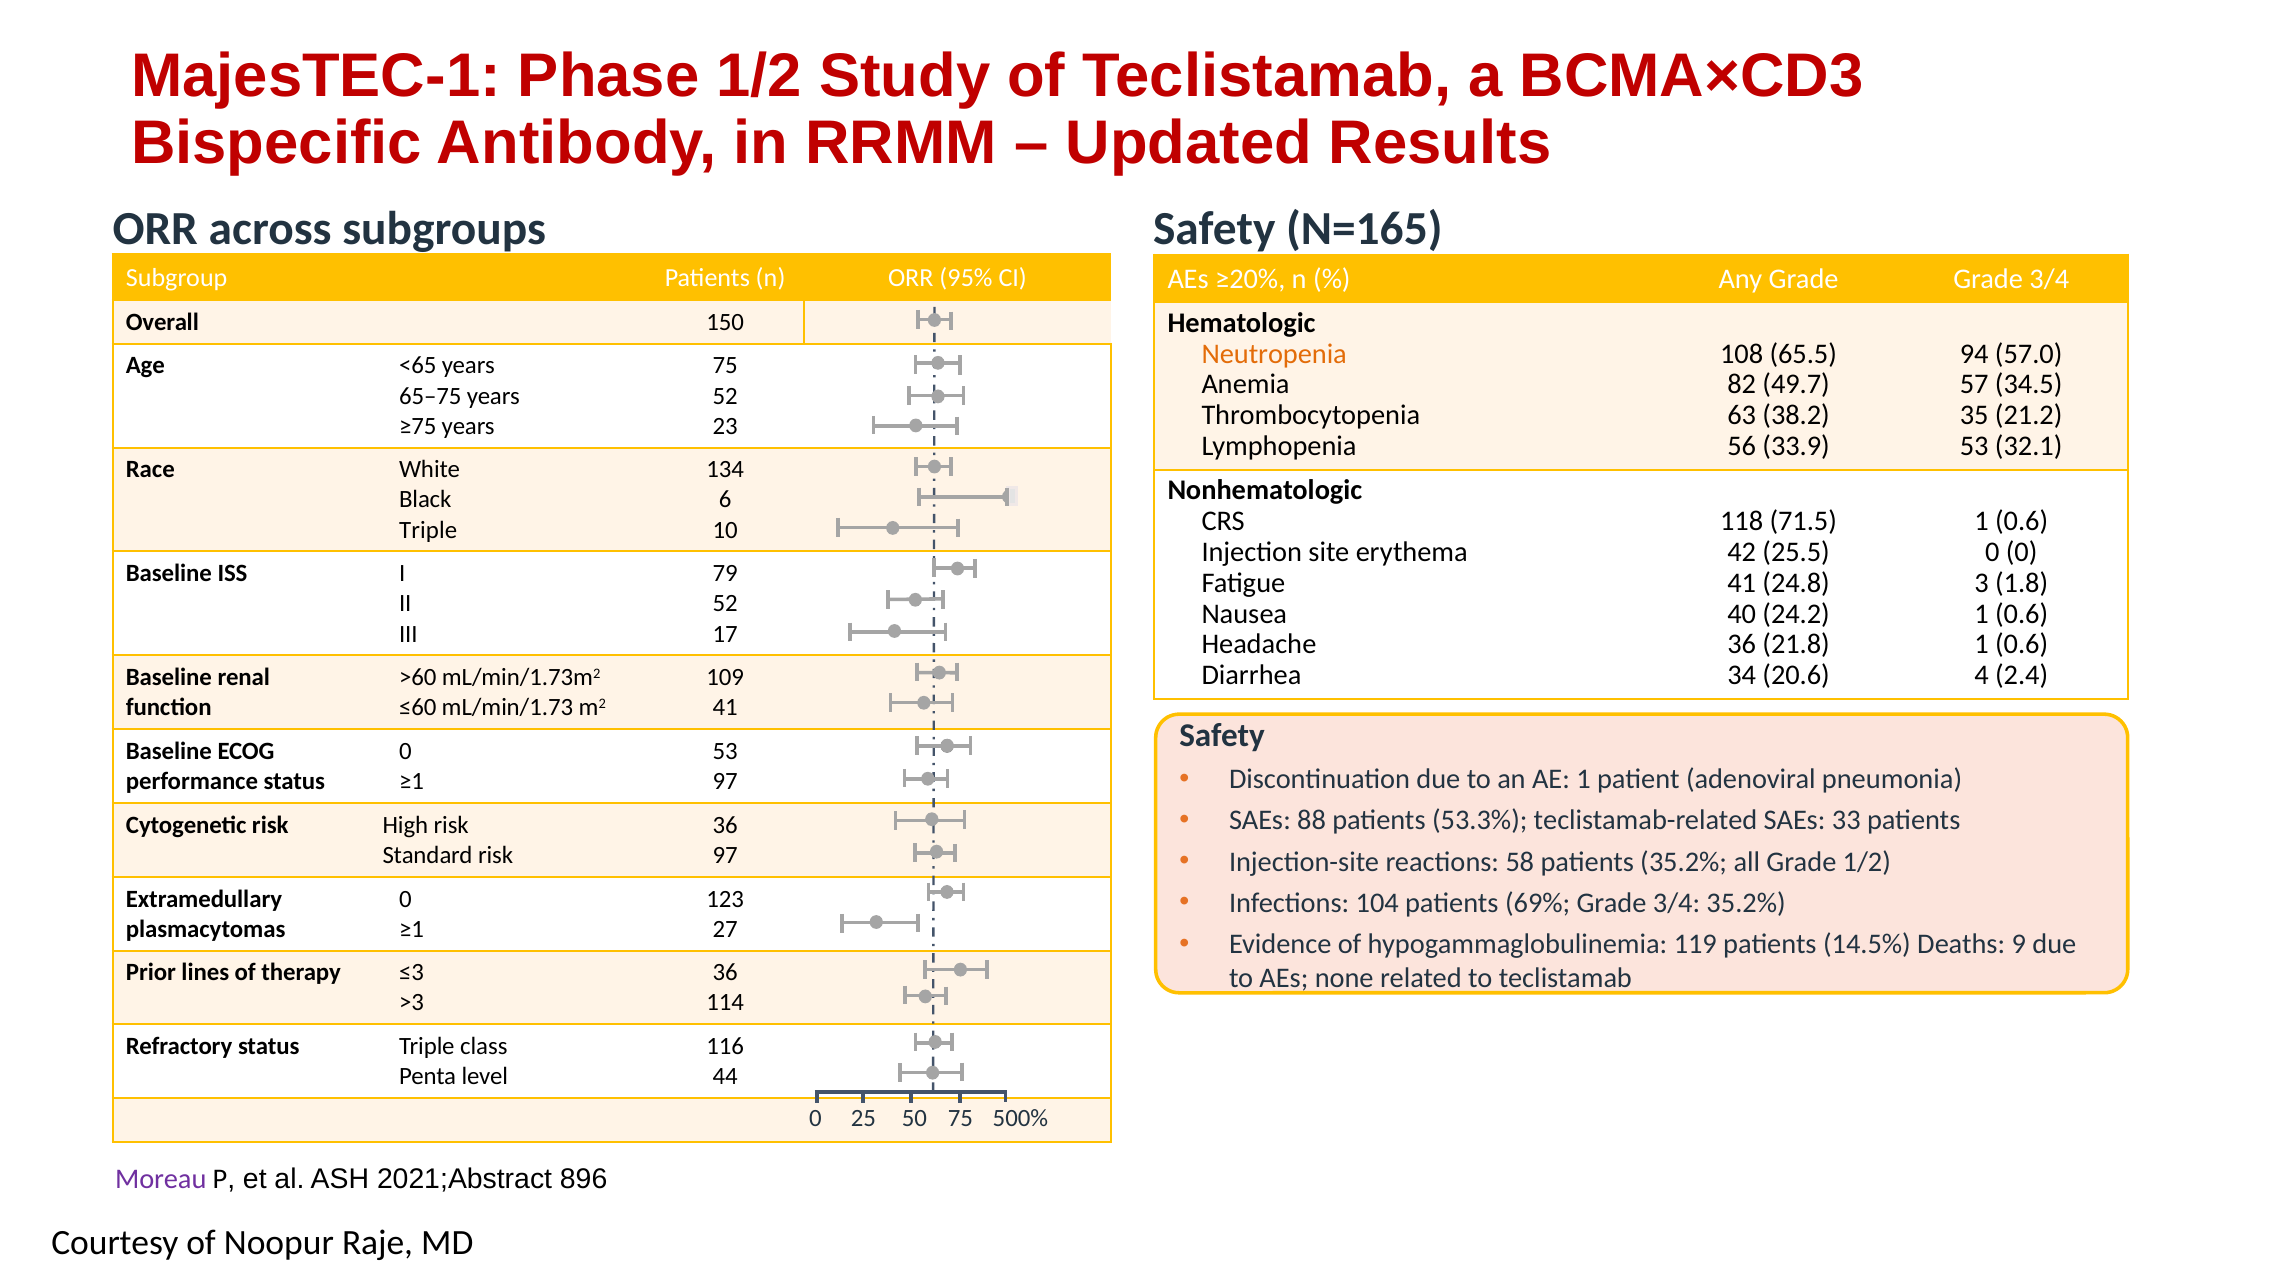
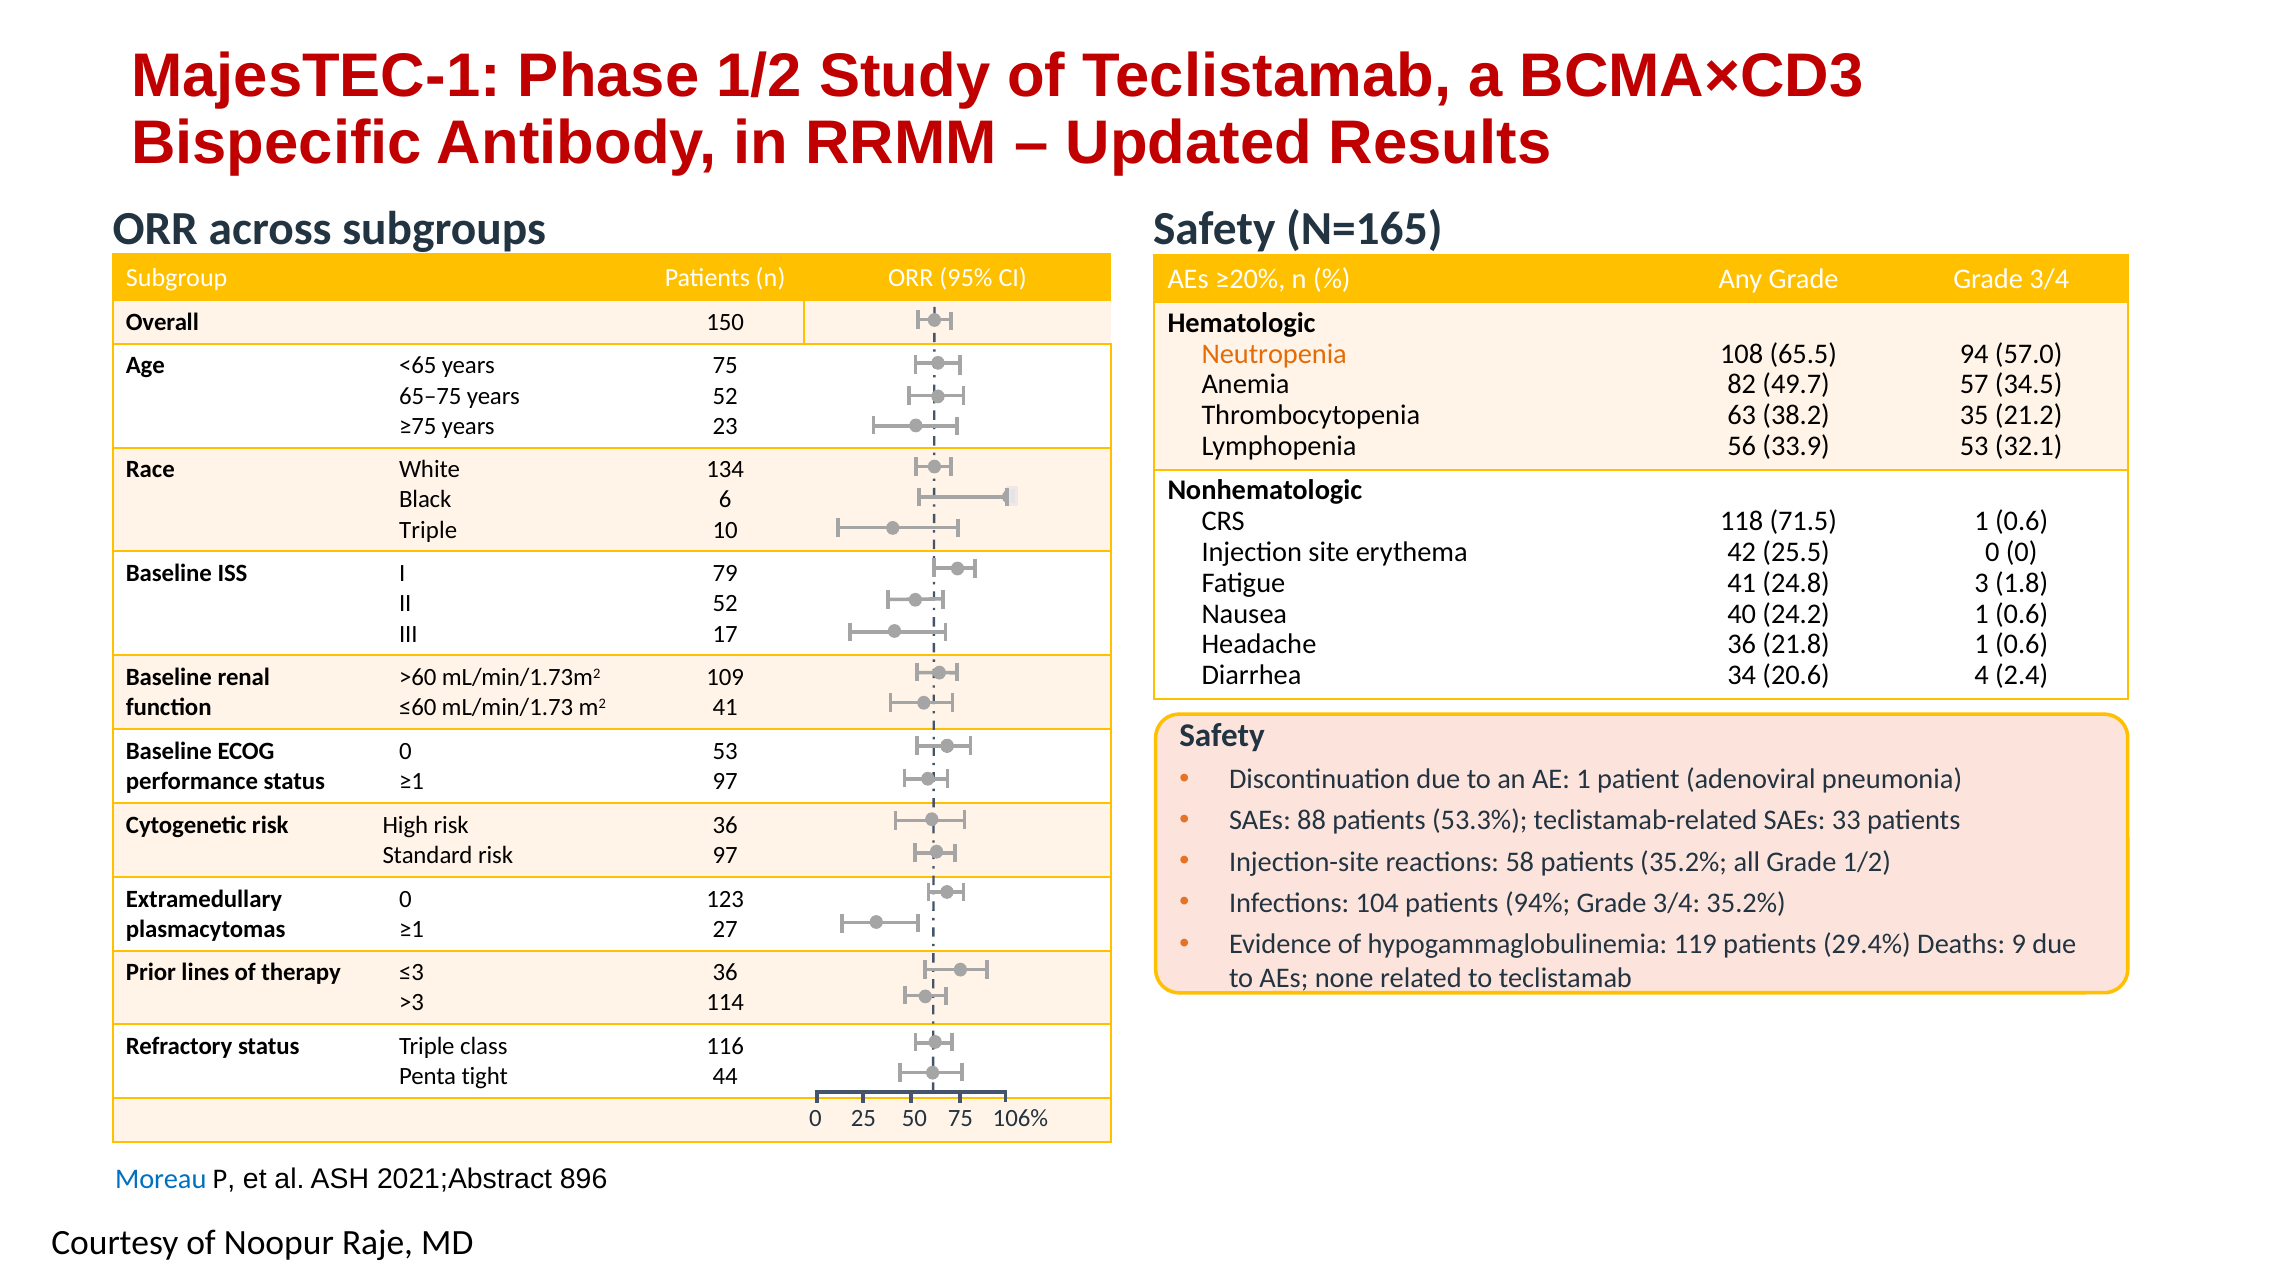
69%: 69% -> 94% (1538, 903)
14.5%: 14.5% -> 29.4% (1867, 944)
level: level -> tight (485, 1077)
500%: 500% -> 106% (1020, 1118)
Moreau colour: purple -> blue (161, 1179)
